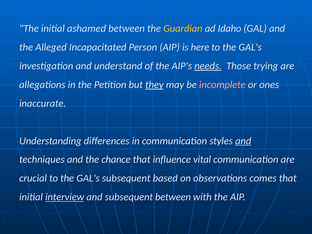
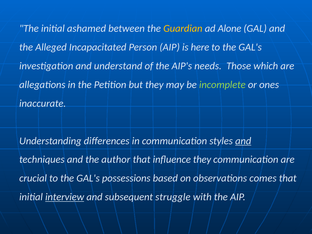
Idaho: Idaho -> Alone (230, 29)
needs underline: present -> none (208, 66)
trying: trying -> which (266, 66)
they underline: present -> none (154, 85)
incomplete colour: pink -> light green (222, 85)
chance: chance -> author (116, 160)
influence vital: vital -> they (202, 160)
GAL's subsequent: subsequent -> possessions (126, 178)
subsequent between: between -> struggle (173, 197)
